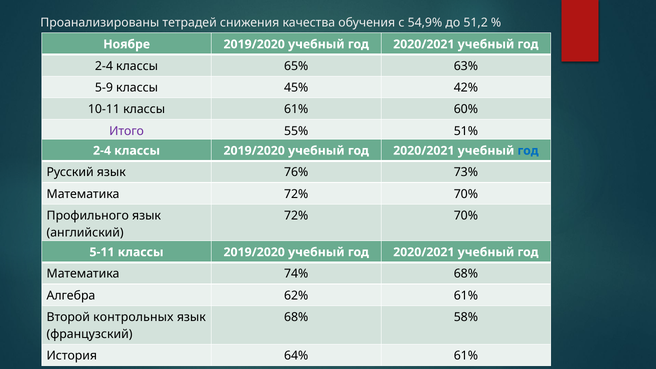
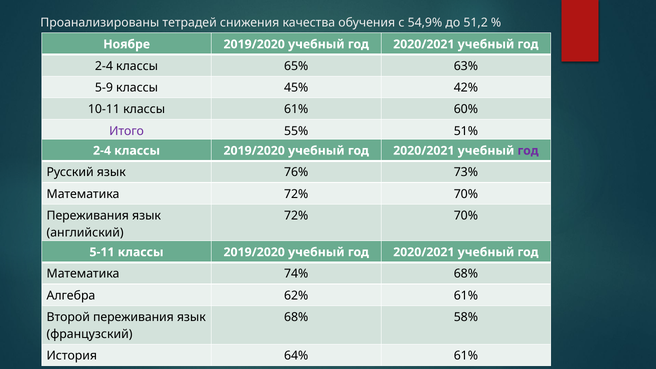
год colour: blue -> purple (528, 151)
Профильного: Профильного -> Переживания (88, 216)
Второй контрольных: контрольных -> переживания (133, 317)
